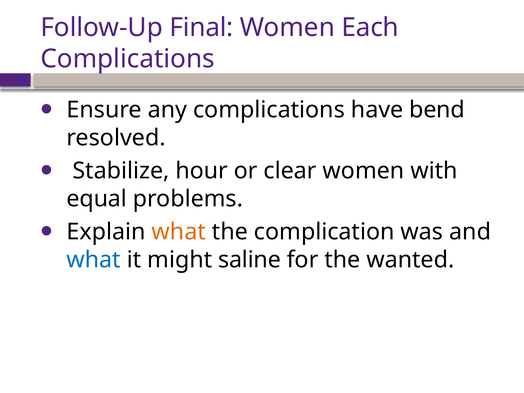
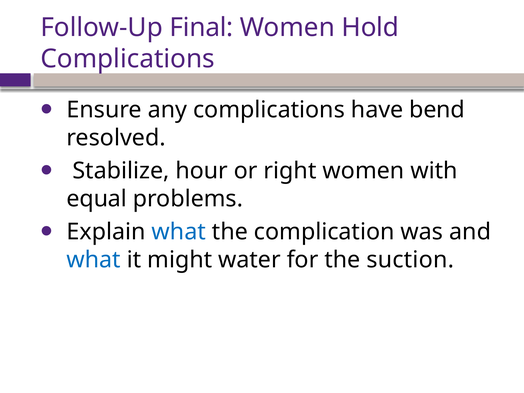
Each: Each -> Hold (370, 28)
clear: clear -> right (290, 171)
what colour: orange -> blue (179, 232)
saline: saline -> water (249, 260)
wanted: wanted -> suction (410, 260)
